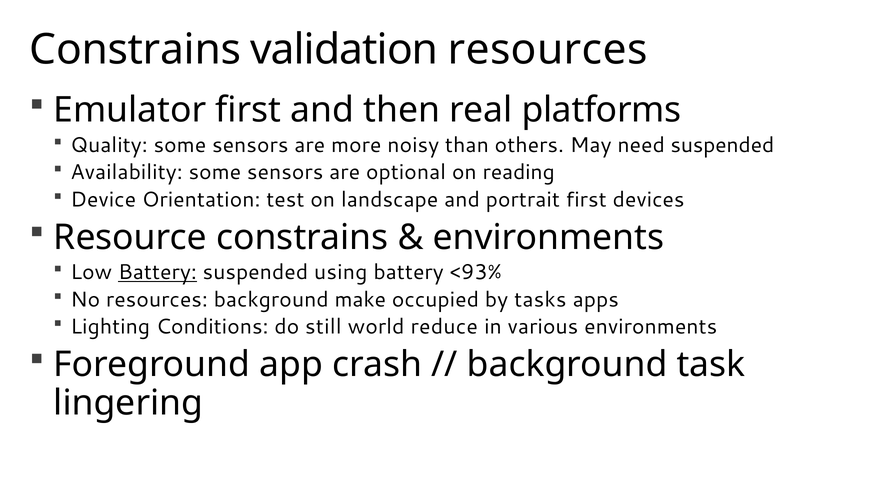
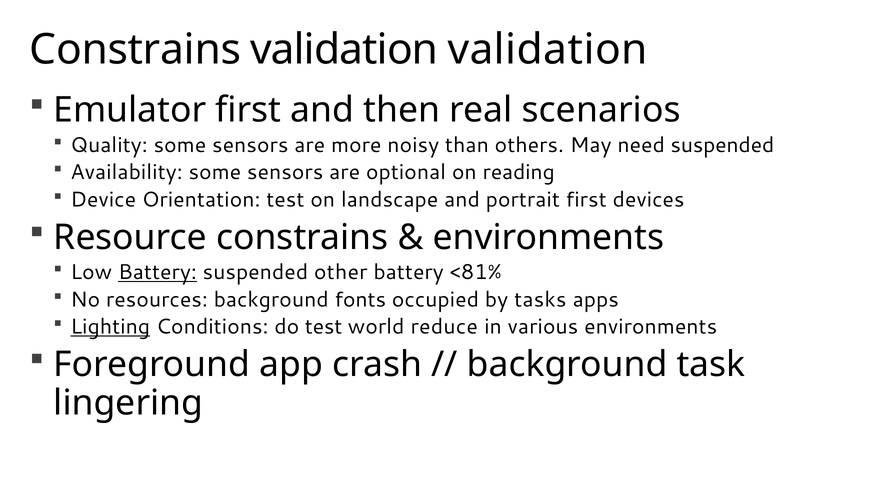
validation resources: resources -> validation (548, 50)
platforms: platforms -> scenarios (601, 110)
using: using -> other (341, 273)
<93%: <93% -> <81% (476, 273)
make: make -> fonts (360, 300)
Lighting underline: none -> present (110, 327)
do still: still -> test (324, 327)
